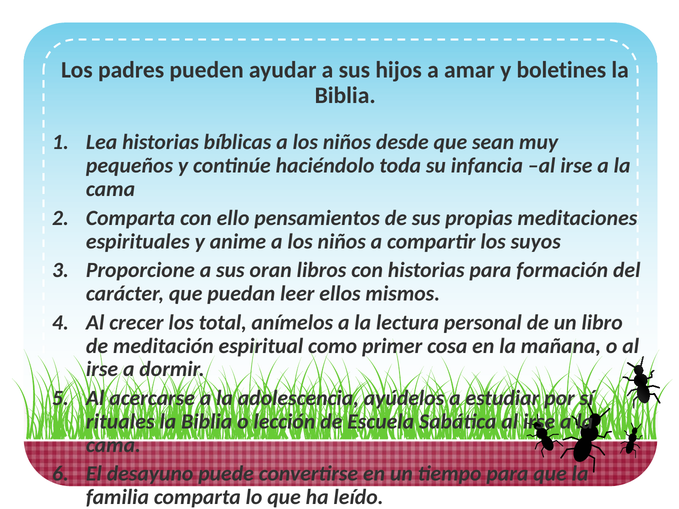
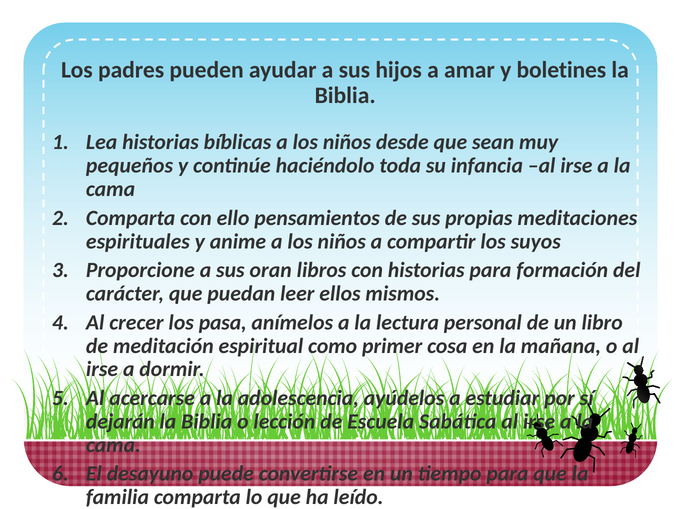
total: total -> pasa (223, 323)
rituales: rituales -> dejarán (120, 422)
